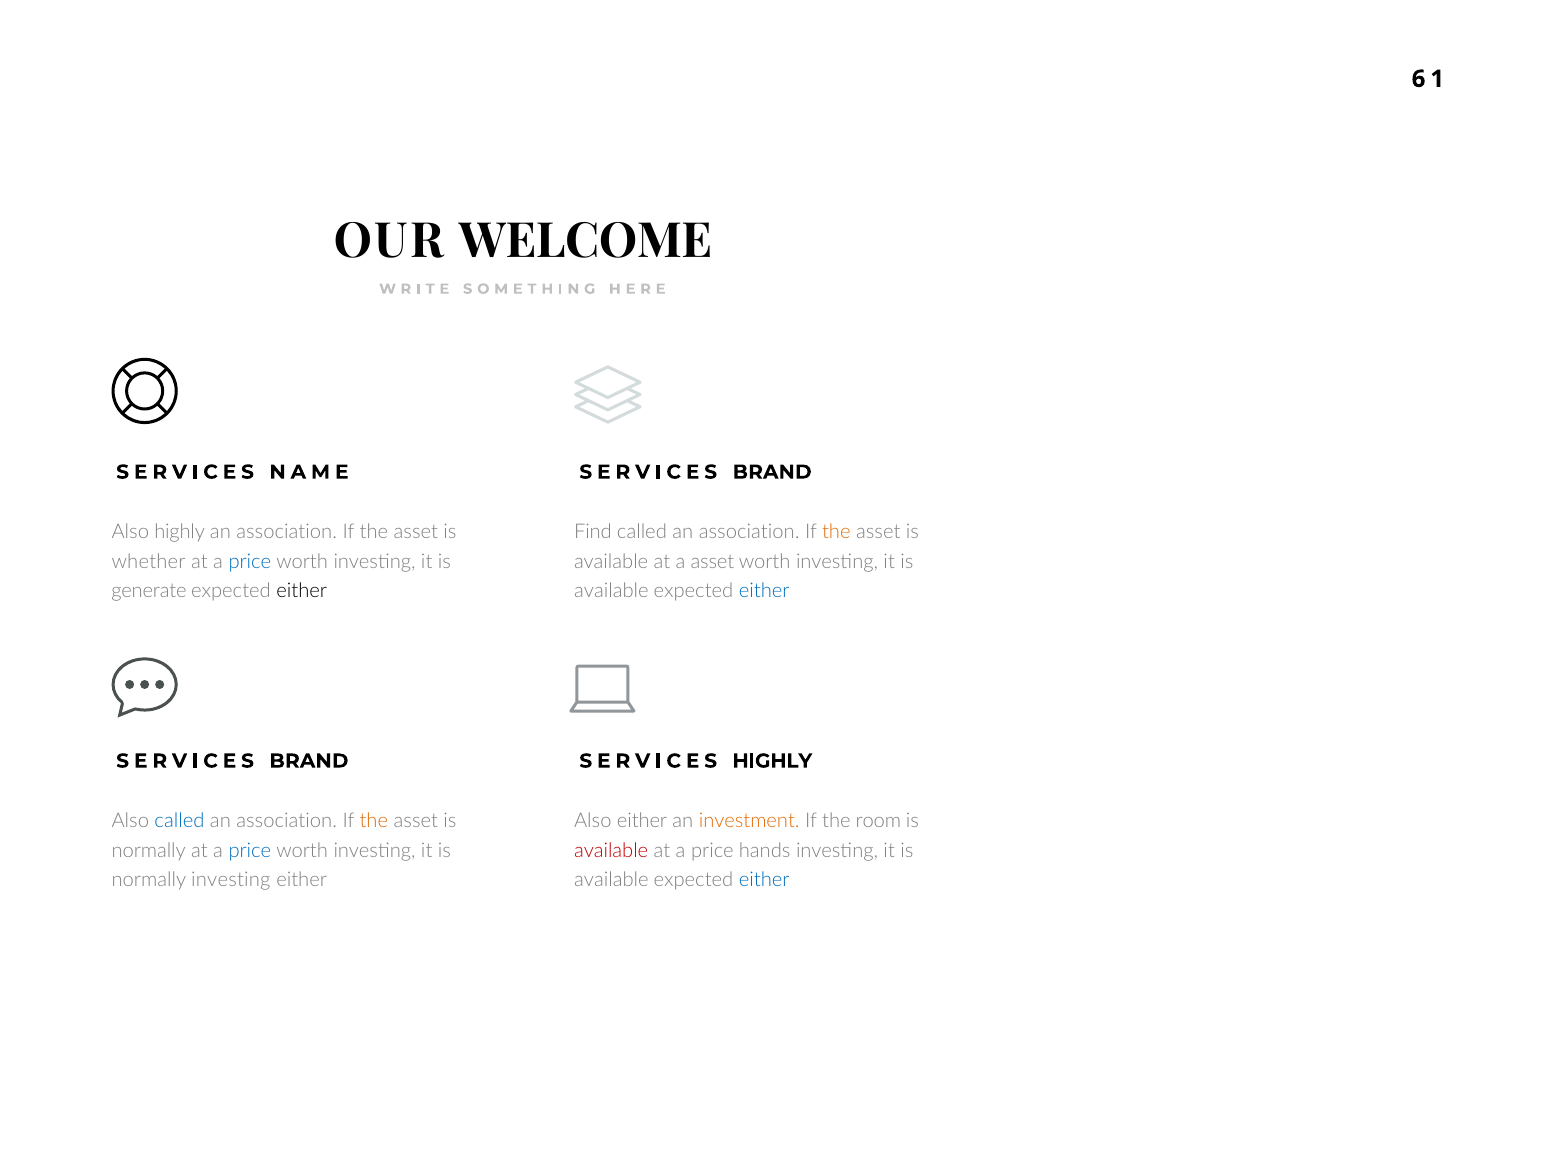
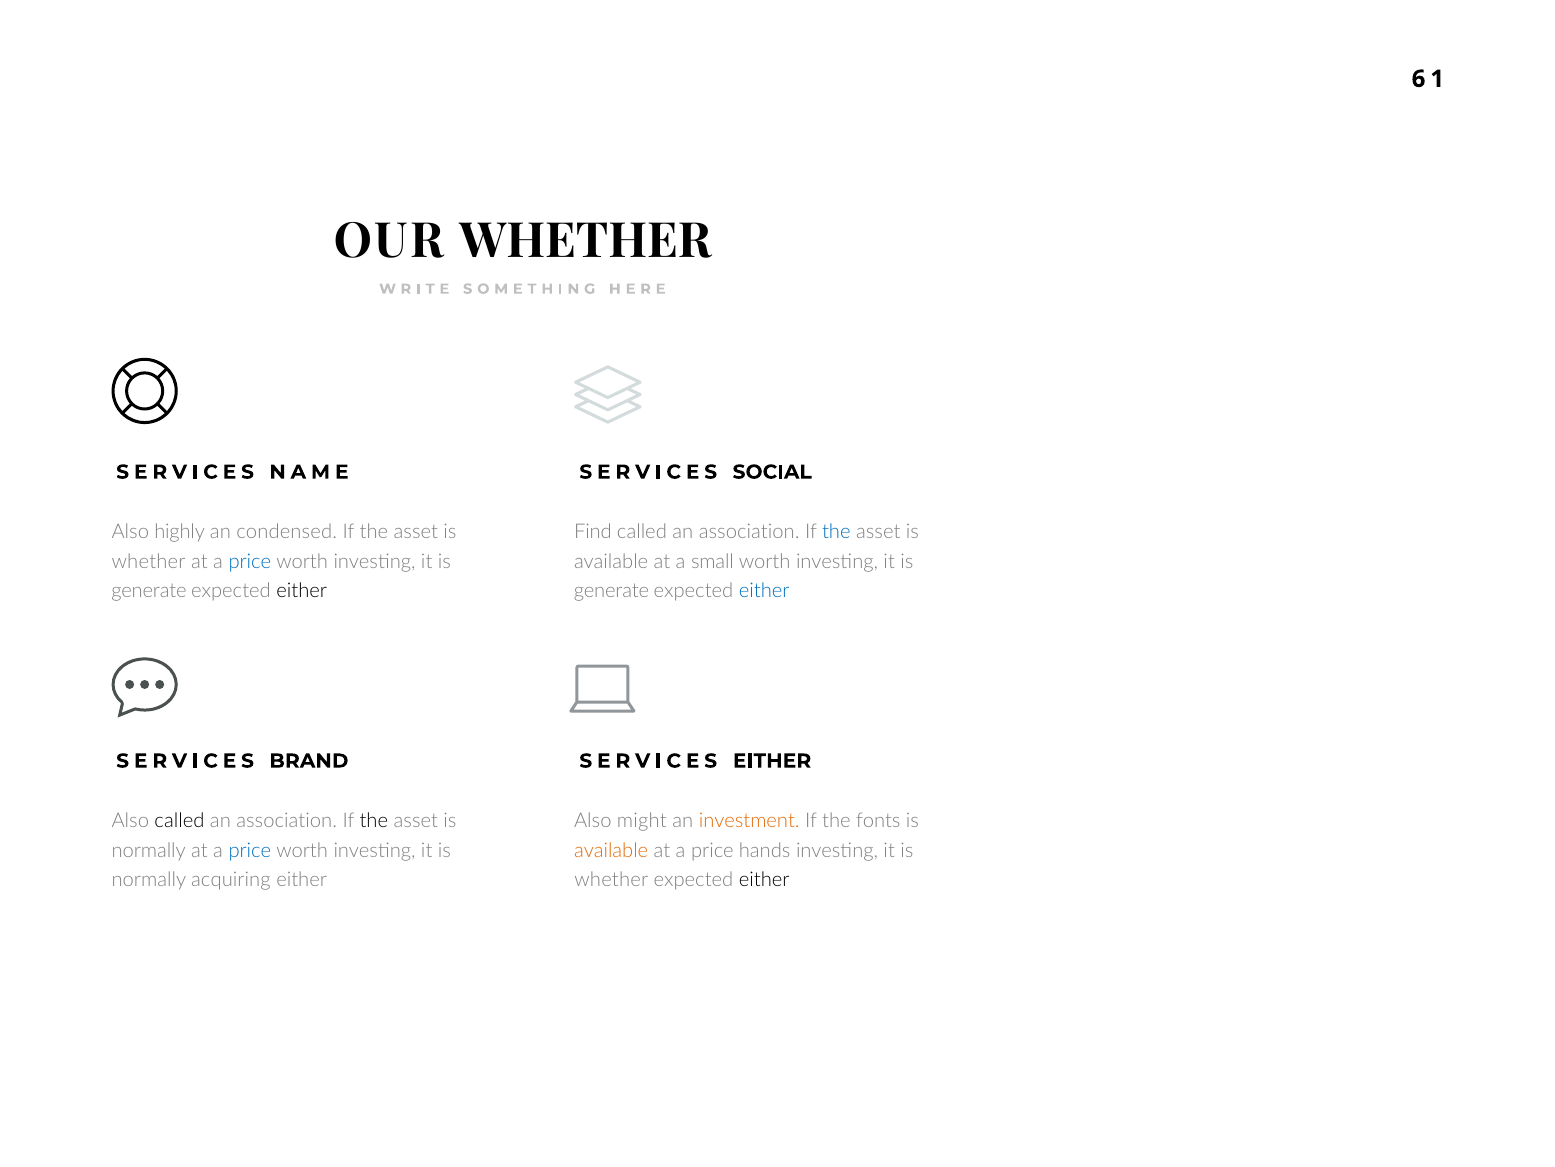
OUR WELCOME: WELCOME -> WHETHER (585, 242)
BRAND: BRAND -> SOCIAL (772, 472)
association: association -> condensed (287, 532)
the colour: orange -> blue (836, 532)
a asset: asset -> small (712, 561)
available: available -> generate (612, 591)
SERVICES HIGHLY: HIGHLY -> EITHER (772, 760)
called colour: blue -> black (179, 820)
the colour: orange -> black (374, 820)
Also either: either -> might (642, 820)
room: room -> fonts (878, 820)
available colour: red -> orange (611, 850)
normally investing: investing -> acquiring (231, 880)
available: available -> whether (611, 880)
either colour: blue -> black (764, 880)
